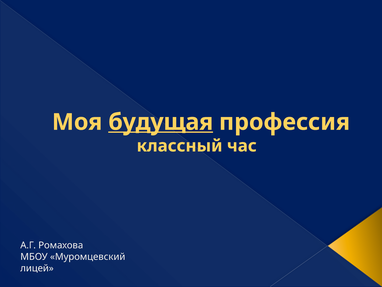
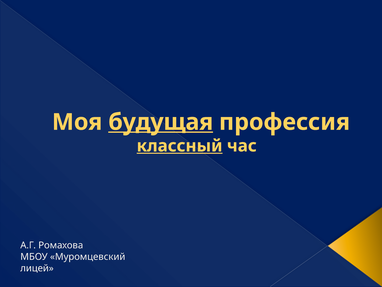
классный underline: none -> present (180, 146)
